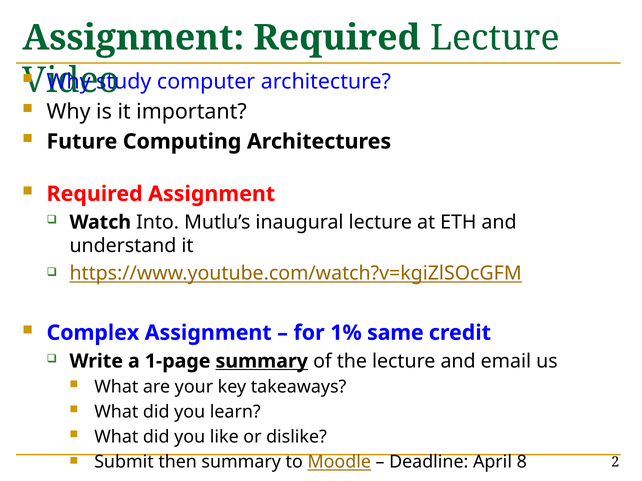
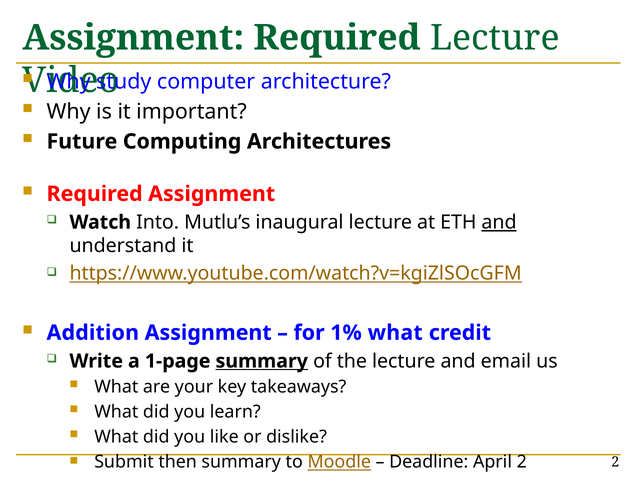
and underline: none -> present (499, 222)
Complex: Complex -> Addition (93, 333)
1% same: same -> what (395, 333)
April 8: 8 -> 2 (522, 462)
